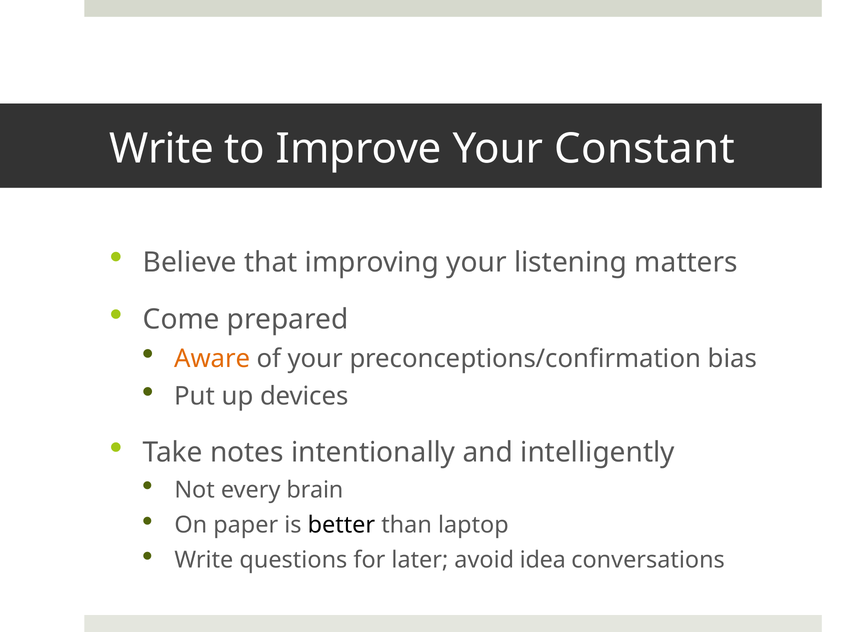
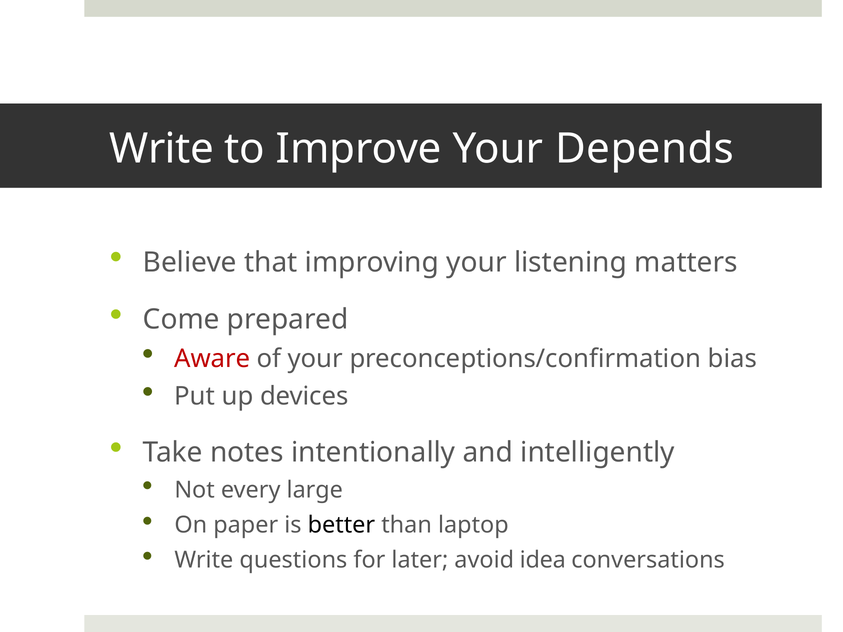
Constant: Constant -> Depends (645, 149)
Aware colour: orange -> red (212, 359)
brain: brain -> large (315, 490)
